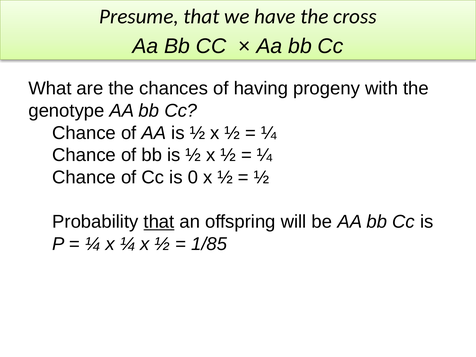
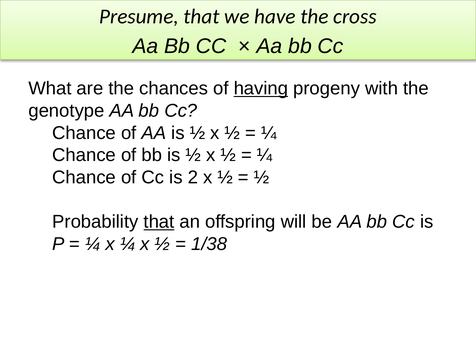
having underline: none -> present (261, 89)
0: 0 -> 2 (193, 177)
1/85: 1/85 -> 1/38 (209, 244)
